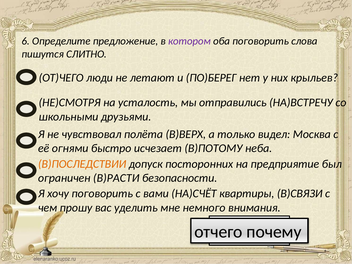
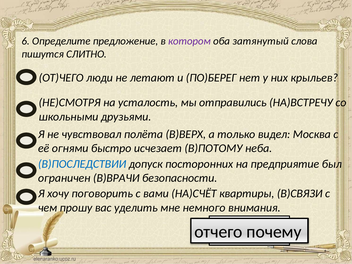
оба поговорить: поговорить -> затянутый (261, 41)
В)ПОСЛЕДСТВИИ colour: orange -> blue (82, 164)
В)РАСТИ: В)РАСТИ -> В)ВРАЧИ (116, 178)
